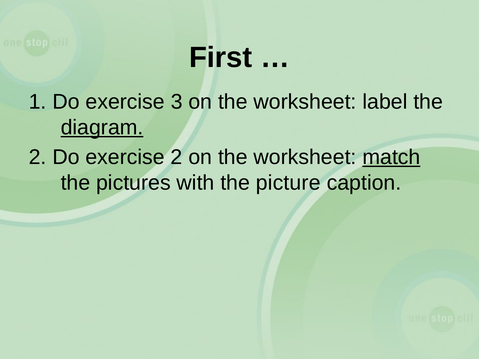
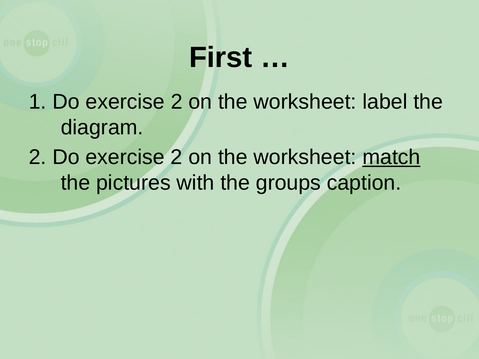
1 Do exercise 3: 3 -> 2 (177, 102)
diagram underline: present -> none (102, 128)
picture: picture -> groups (288, 183)
